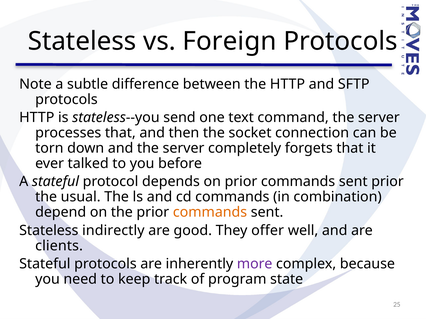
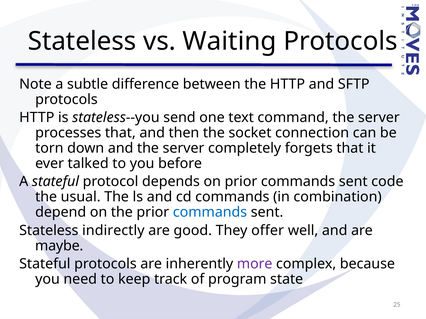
Foreign: Foreign -> Waiting (230, 41)
sent prior: prior -> code (387, 182)
commands colour: orange -> blue (210, 213)
clients: clients -> maybe (59, 246)
